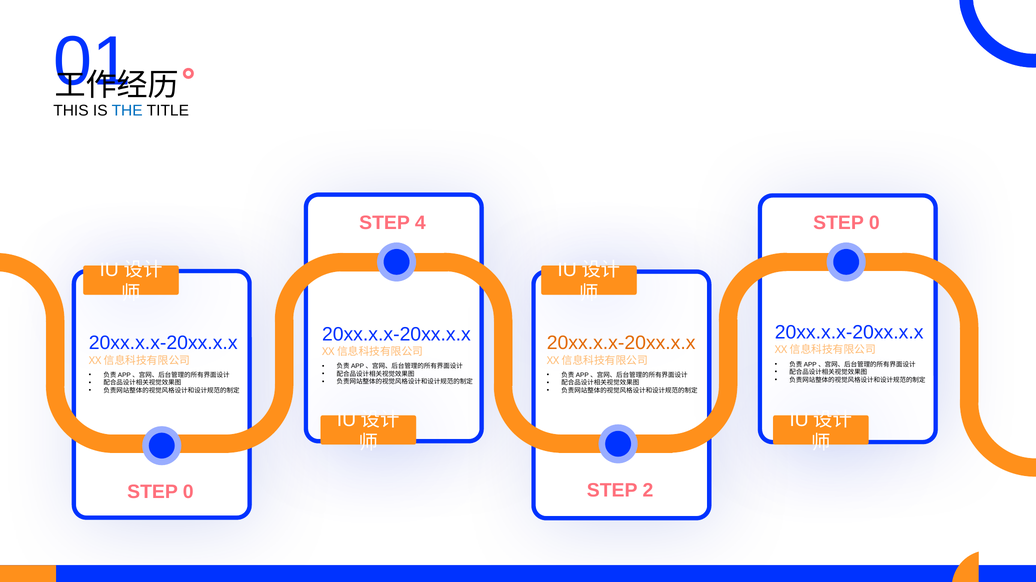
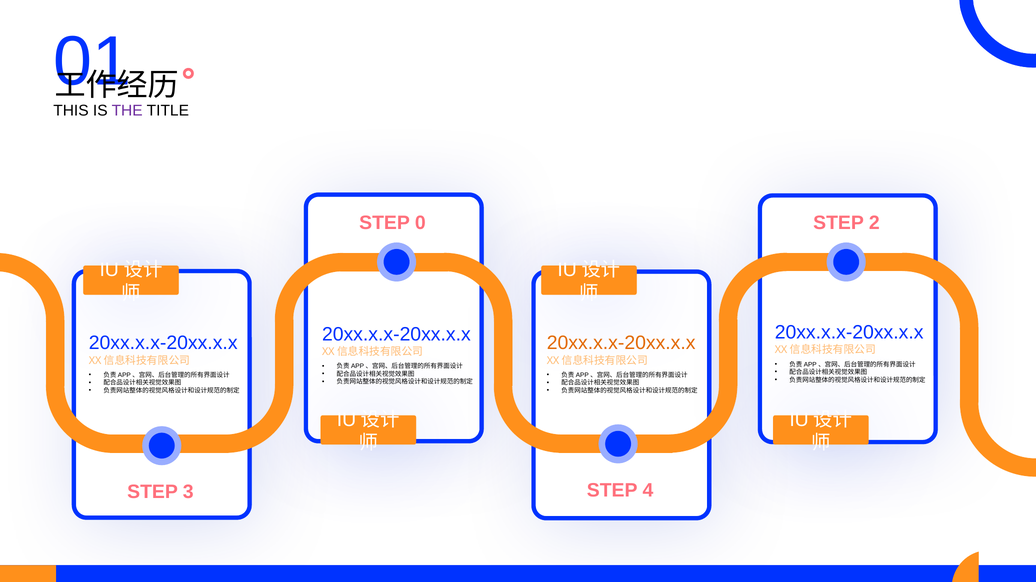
THE colour: blue -> purple (127, 111)
4: 4 -> 0 (420, 223)
0: 0 -> 2 (874, 223)
2: 2 -> 4 (648, 491)
0: 0 -> 3 (188, 492)
